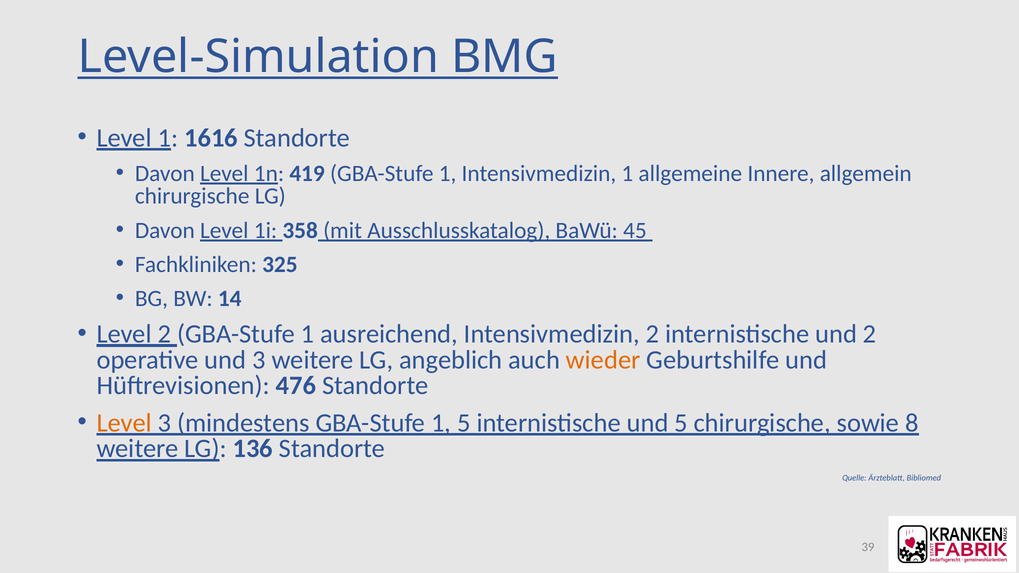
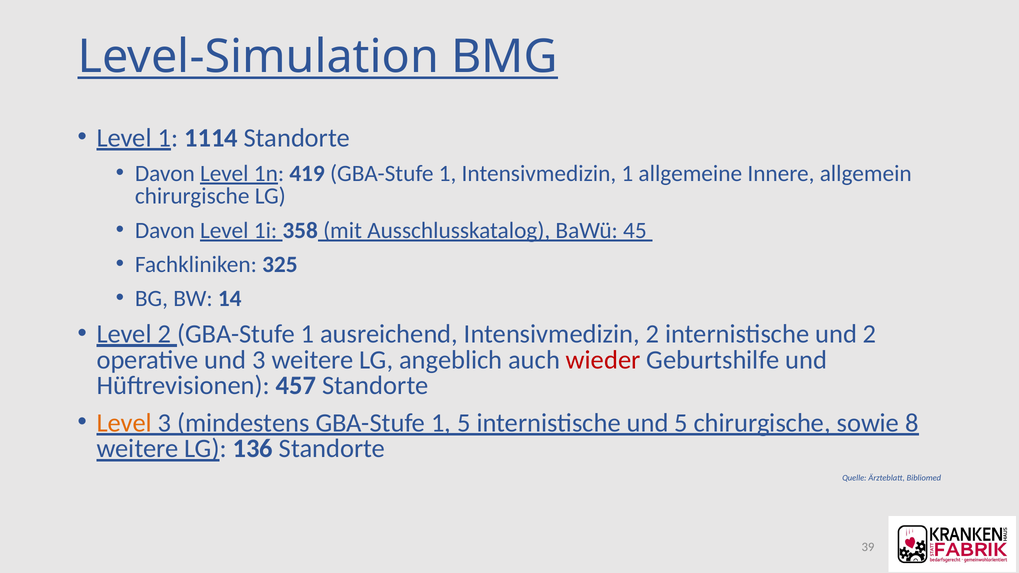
1616: 1616 -> 1114 (211, 138)
wieder colour: orange -> red (603, 360)
476: 476 -> 457 (296, 386)
